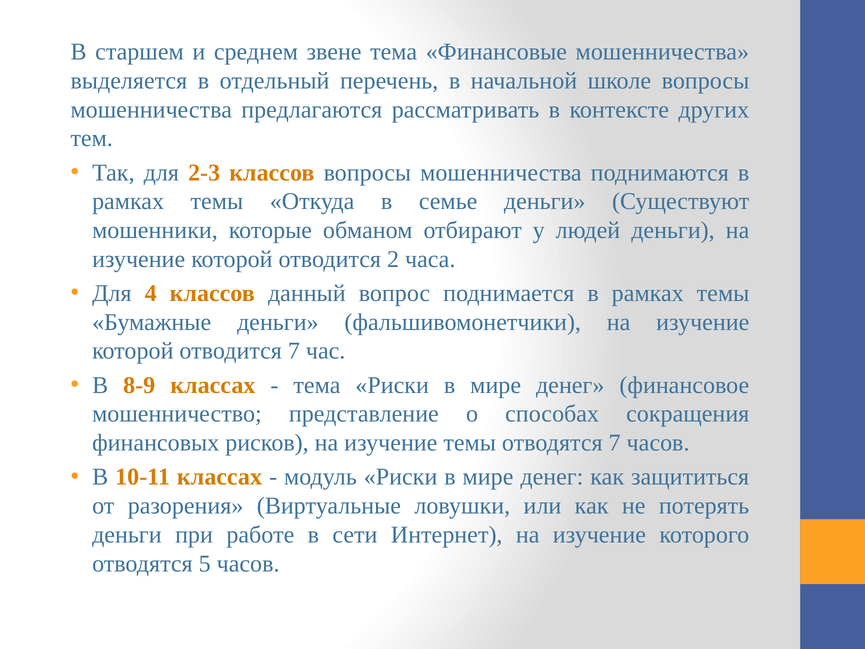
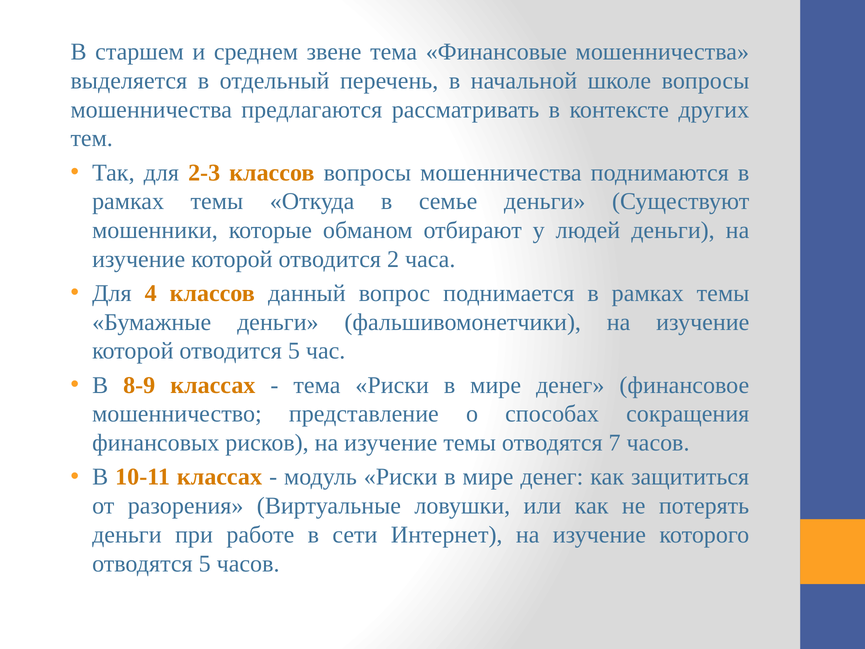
отводится 7: 7 -> 5 (294, 351)
